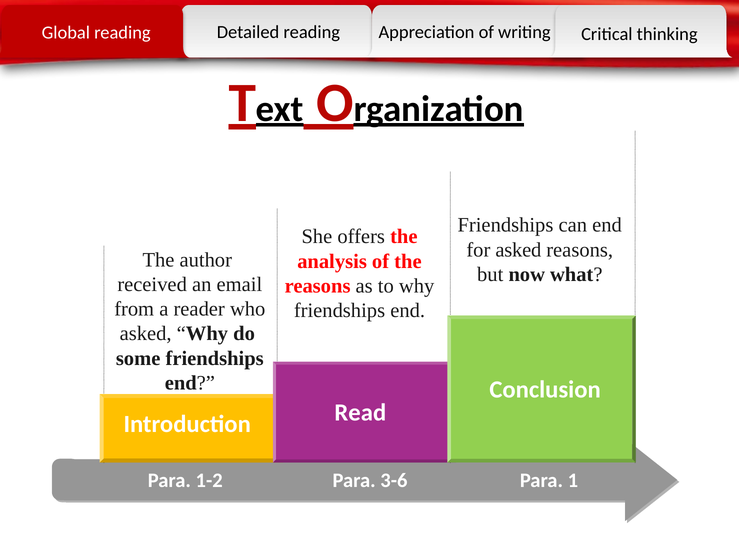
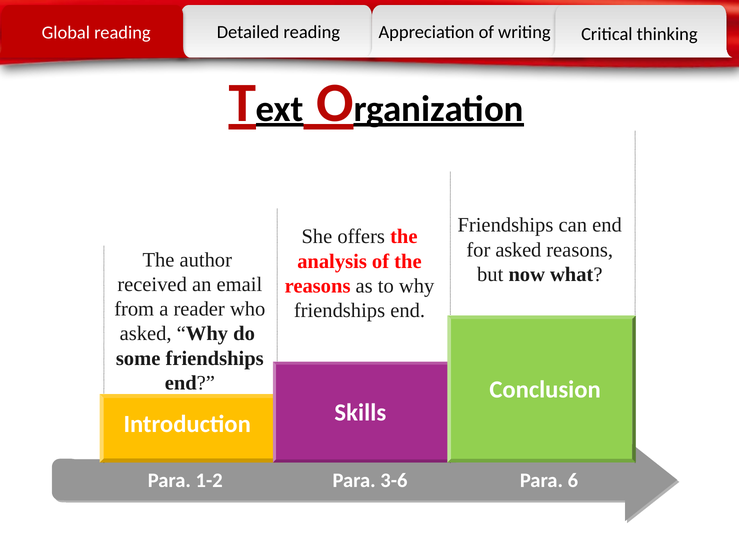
Read: Read -> Skills (360, 413)
1: 1 -> 6 (573, 480)
